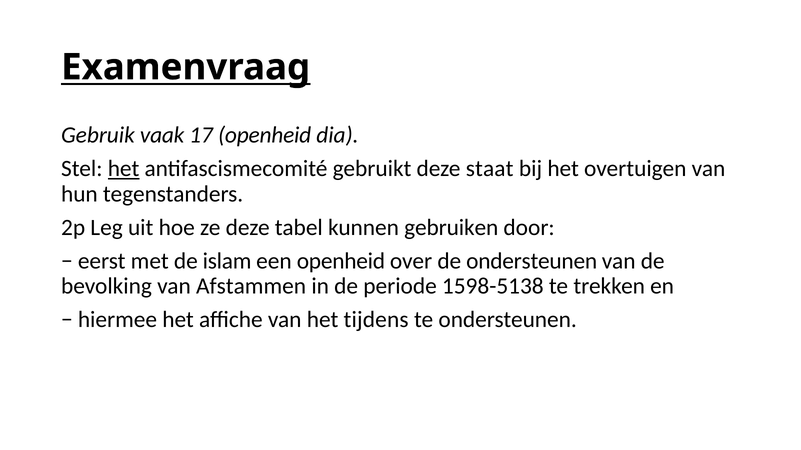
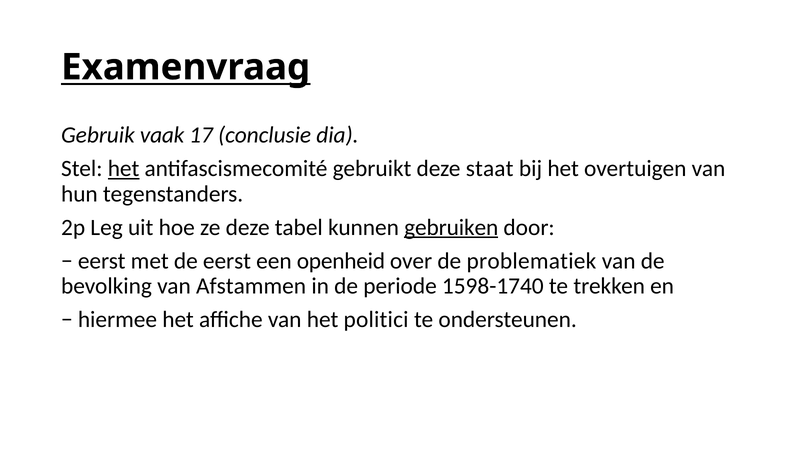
17 openheid: openheid -> conclusie (265, 135)
gebruiken underline: none -> present (451, 228)
de islam: islam -> eerst (227, 261)
de ondersteunen: ondersteunen -> problematiek (531, 261)
1598-5138: 1598-5138 -> 1598-1740 (493, 286)
tijdens: tijdens -> politici (376, 320)
